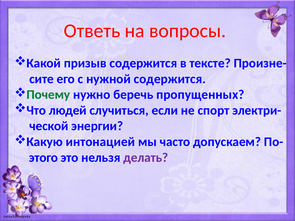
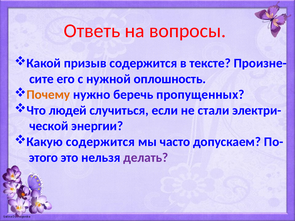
нужной содержится: содержится -> оплошность (170, 79)
Почему colour: green -> orange (48, 95)
спорт: спорт -> стали (213, 110)
Какую интонацией: интонацией -> содержится (100, 142)
